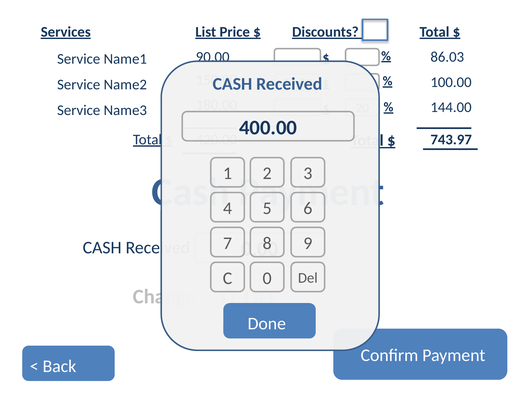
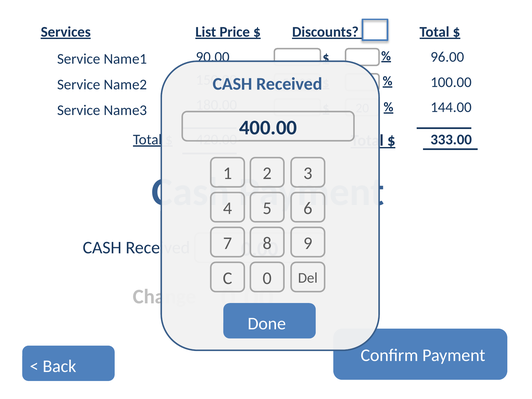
86.03: 86.03 -> 96.00 (447, 57)
743.97: 743.97 -> 333.00 (451, 140)
